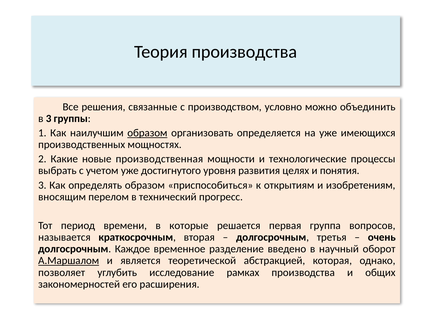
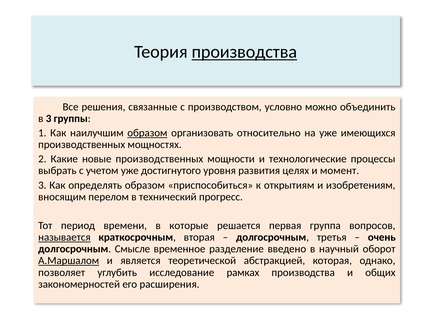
производства underline: none -> present (244, 52)
определяется: определяется -> относительно (269, 133)
новые производственная: производственная -> производственных (159, 159)
понятия: понятия -> момент (340, 170)
называется underline: none -> present (64, 237)
Каждое: Каждое -> Смысле (132, 249)
